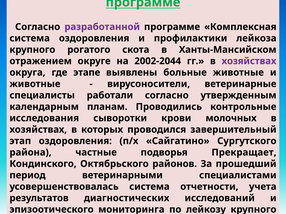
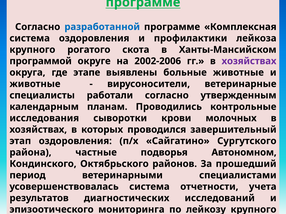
разработанной colour: purple -> blue (102, 27)
отражением: отражением -> программой (41, 61)
2002-2044: 2002-2044 -> 2002-2006 (158, 61)
Прекращает: Прекращает -> Автономном (244, 153)
